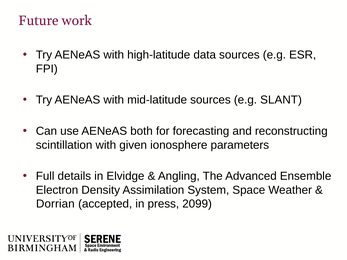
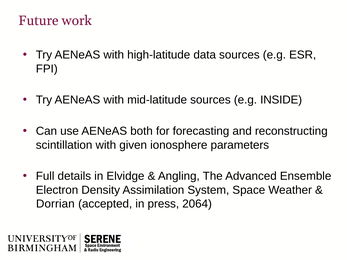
SLANT: SLANT -> INSIDE (281, 100)
2099: 2099 -> 2064 (197, 204)
